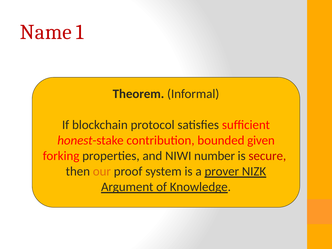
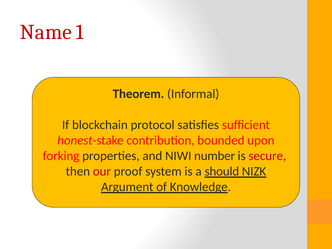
given: given -> upon (261, 140)
our colour: orange -> red (102, 171)
prover: prover -> should (222, 171)
